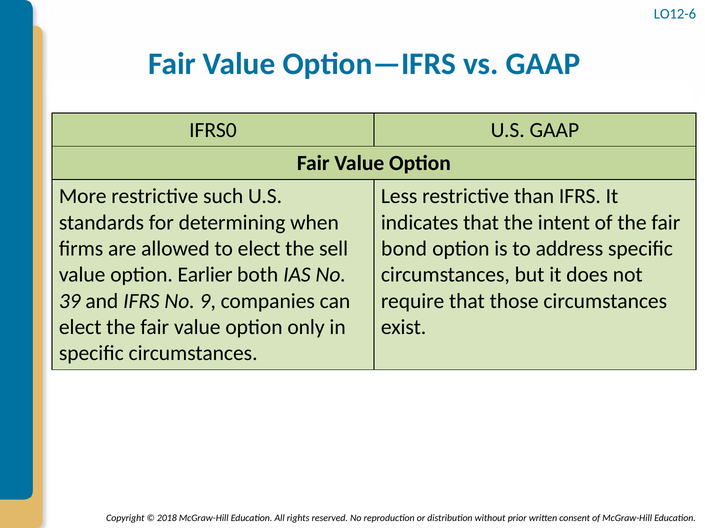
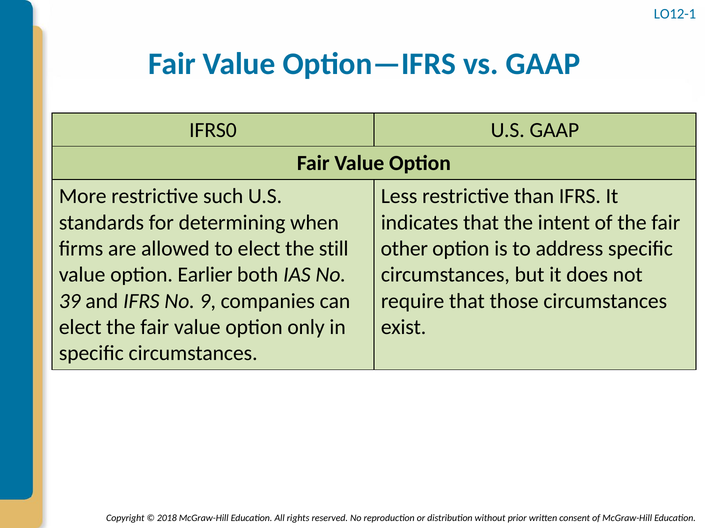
LO12-6: LO12-6 -> LO12-1 (675, 14)
sell: sell -> still (334, 249)
bond: bond -> other (404, 249)
